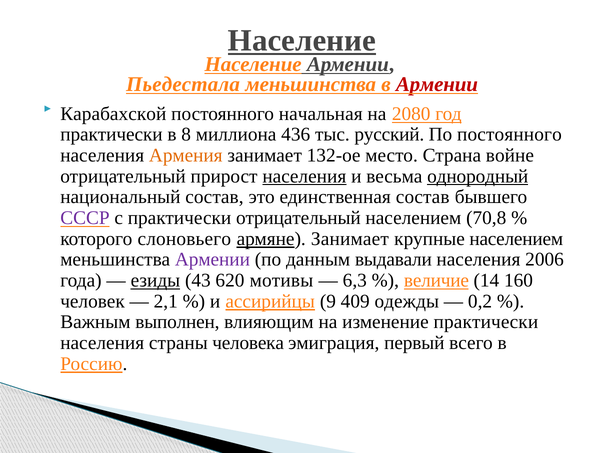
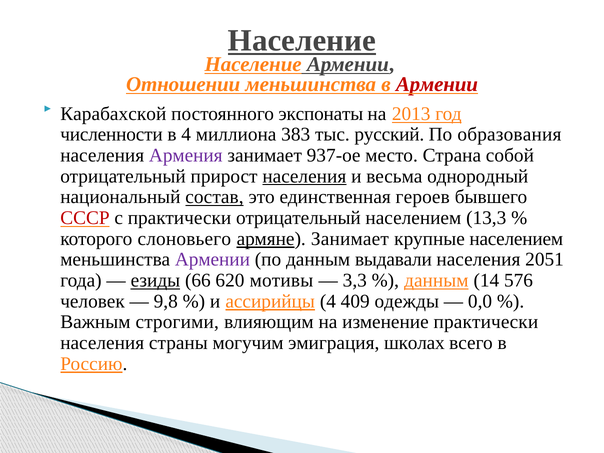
Пьедестала: Пьедестала -> Отношении (183, 84)
начальная: начальная -> экспонаты (321, 114)
2080: 2080 -> 2013 (411, 114)
практически: практически -> численности (112, 135)
в 8: 8 -> 4 (186, 135)
436: 436 -> 383 (296, 135)
По постоянного: постоянного -> образования (509, 135)
Армения colour: orange -> purple (186, 155)
132-ое: 132-ое -> 937-ое (334, 155)
войне: войне -> собой (510, 155)
однородный underline: present -> none (478, 176)
состав underline: none -> present (214, 197)
единственная состав: состав -> героев (423, 197)
СССР colour: purple -> red (85, 218)
70,8: 70,8 -> 13,3 (486, 218)
2006: 2006 -> 2051 (545, 260)
43: 43 -> 66 (198, 280)
6,3: 6,3 -> 3,3 (355, 280)
величие: величие -> данным (436, 280)
160: 160 -> 576 (518, 280)
2,1: 2,1 -> 9,8 (166, 301)
ассирийцы 9: 9 -> 4 (328, 301)
0,2: 0,2 -> 0,0 (480, 301)
выполнен: выполнен -> строгими (177, 322)
человека: человека -> могучим (248, 343)
первый: первый -> школах (414, 343)
